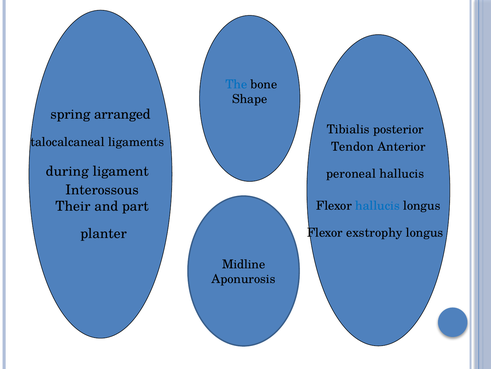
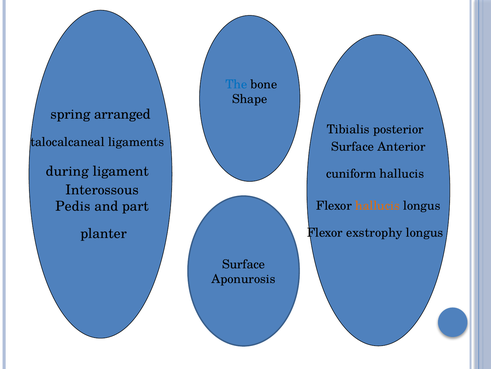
Tendon: Tendon -> Surface (353, 147)
peroneal: peroneal -> cuniform (351, 174)
Their: Their -> Pedis (73, 206)
hallucis colour: blue -> orange (378, 205)
Midline: Midline -> Surface (244, 264)
